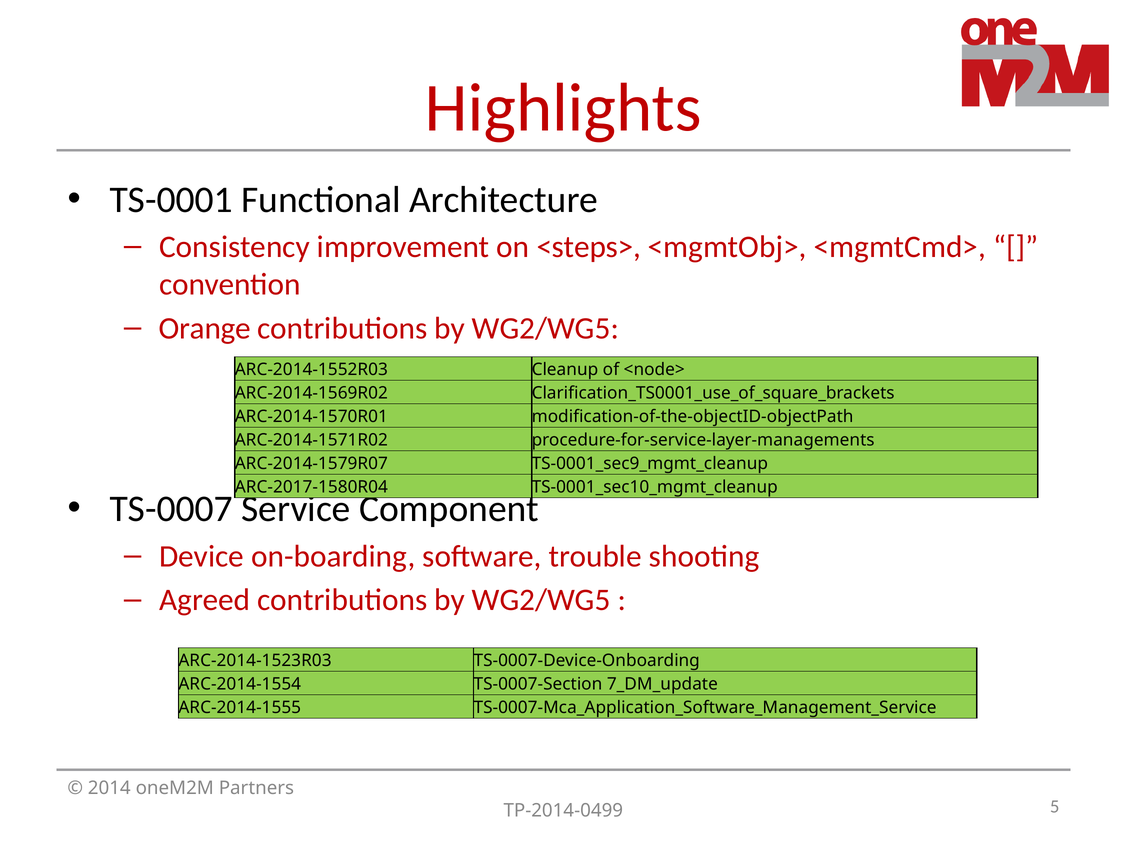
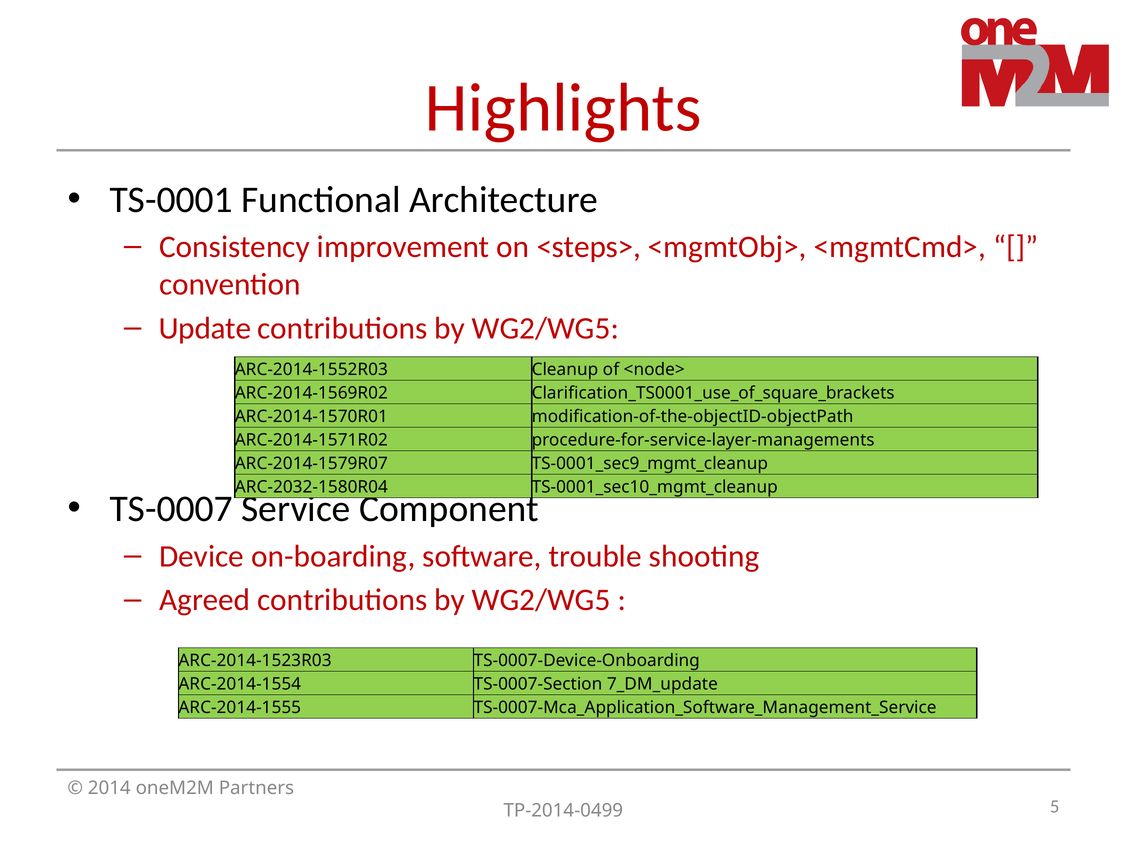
Orange: Orange -> Update (205, 328)
ARC-2017-1580R04: ARC-2017-1580R04 -> ARC-2032-1580R04 (311, 487)
